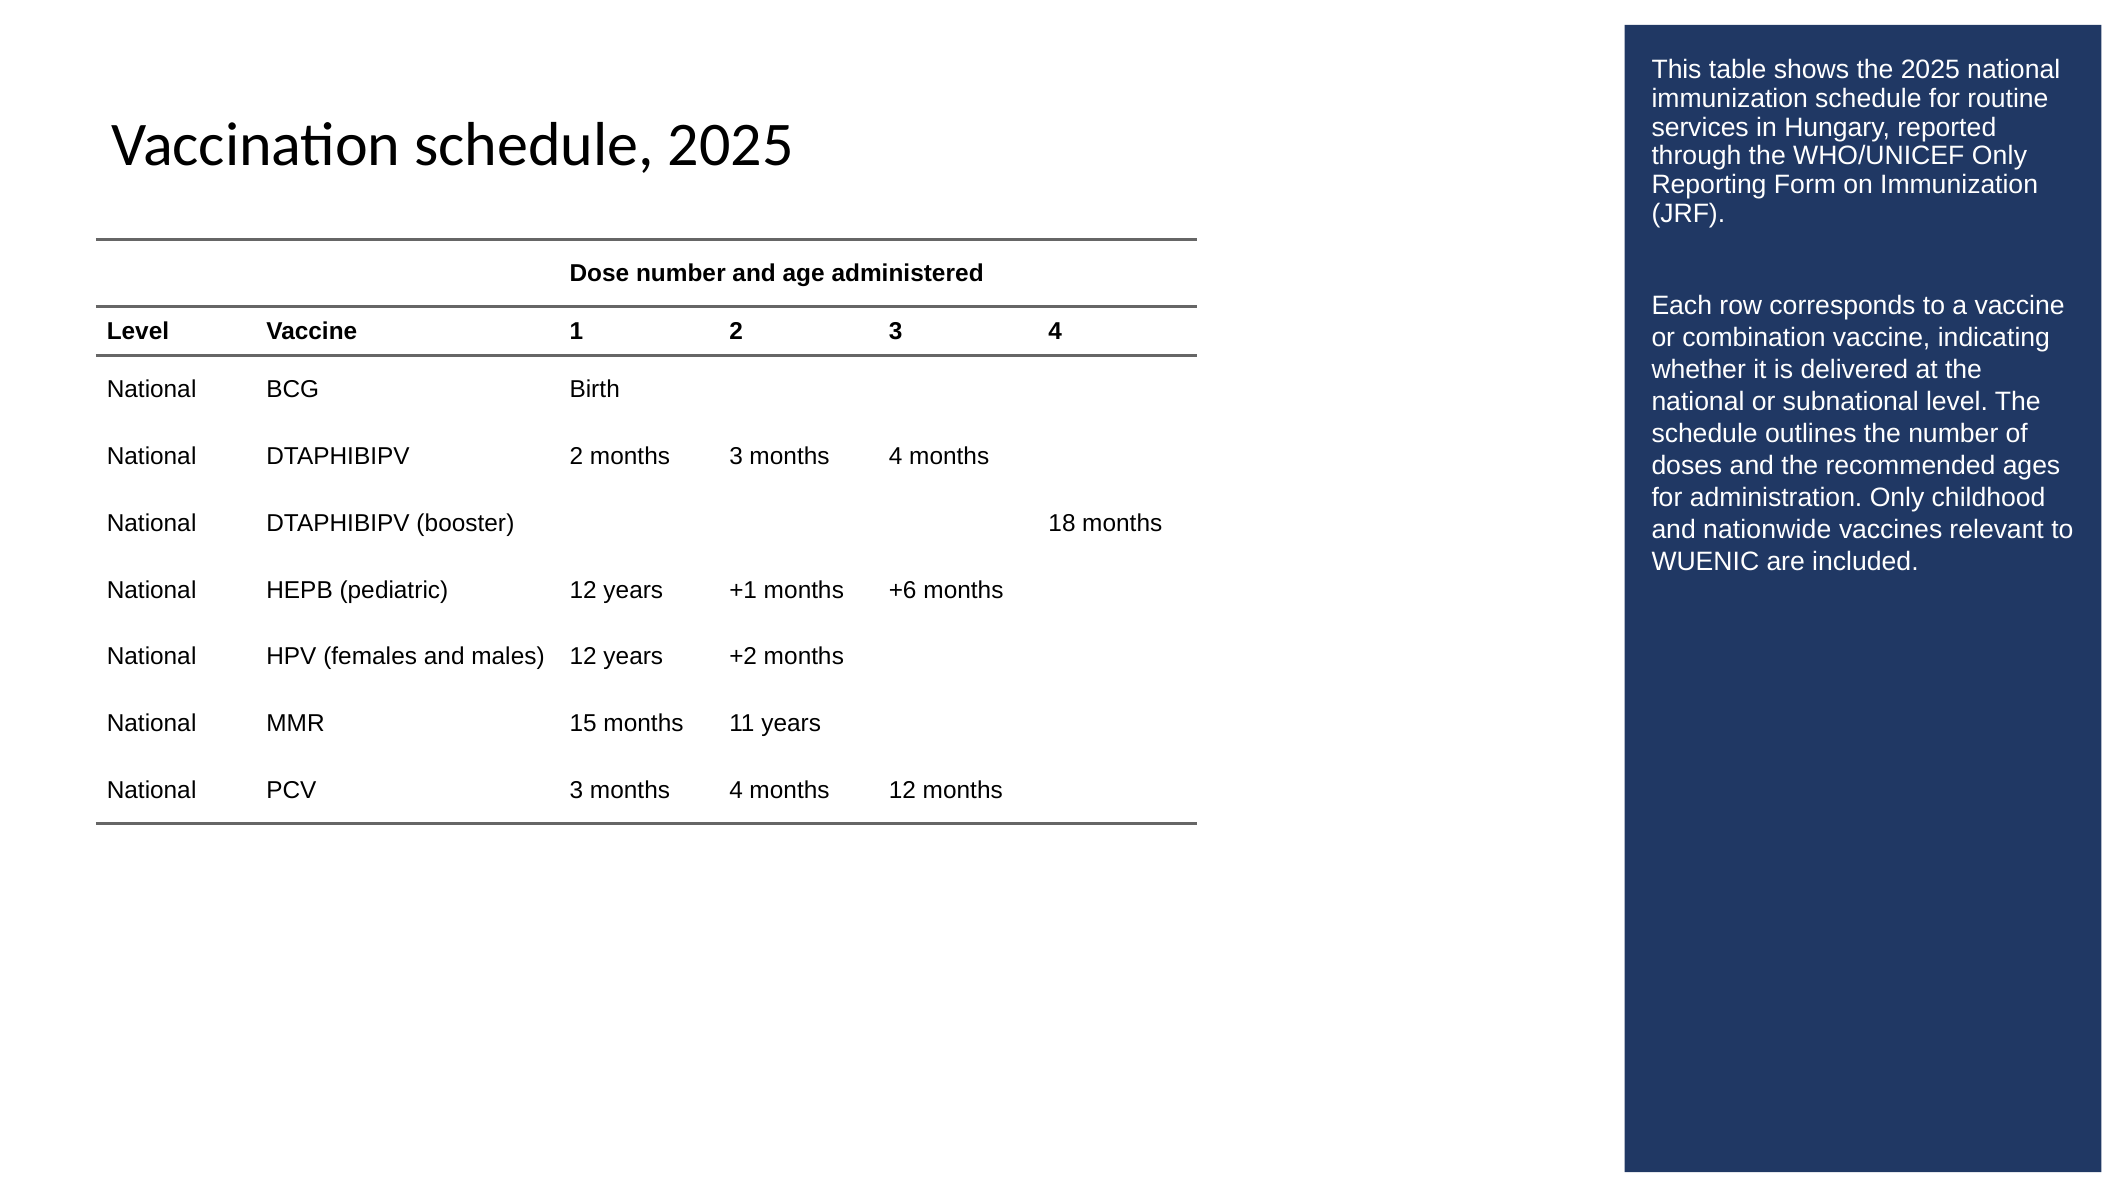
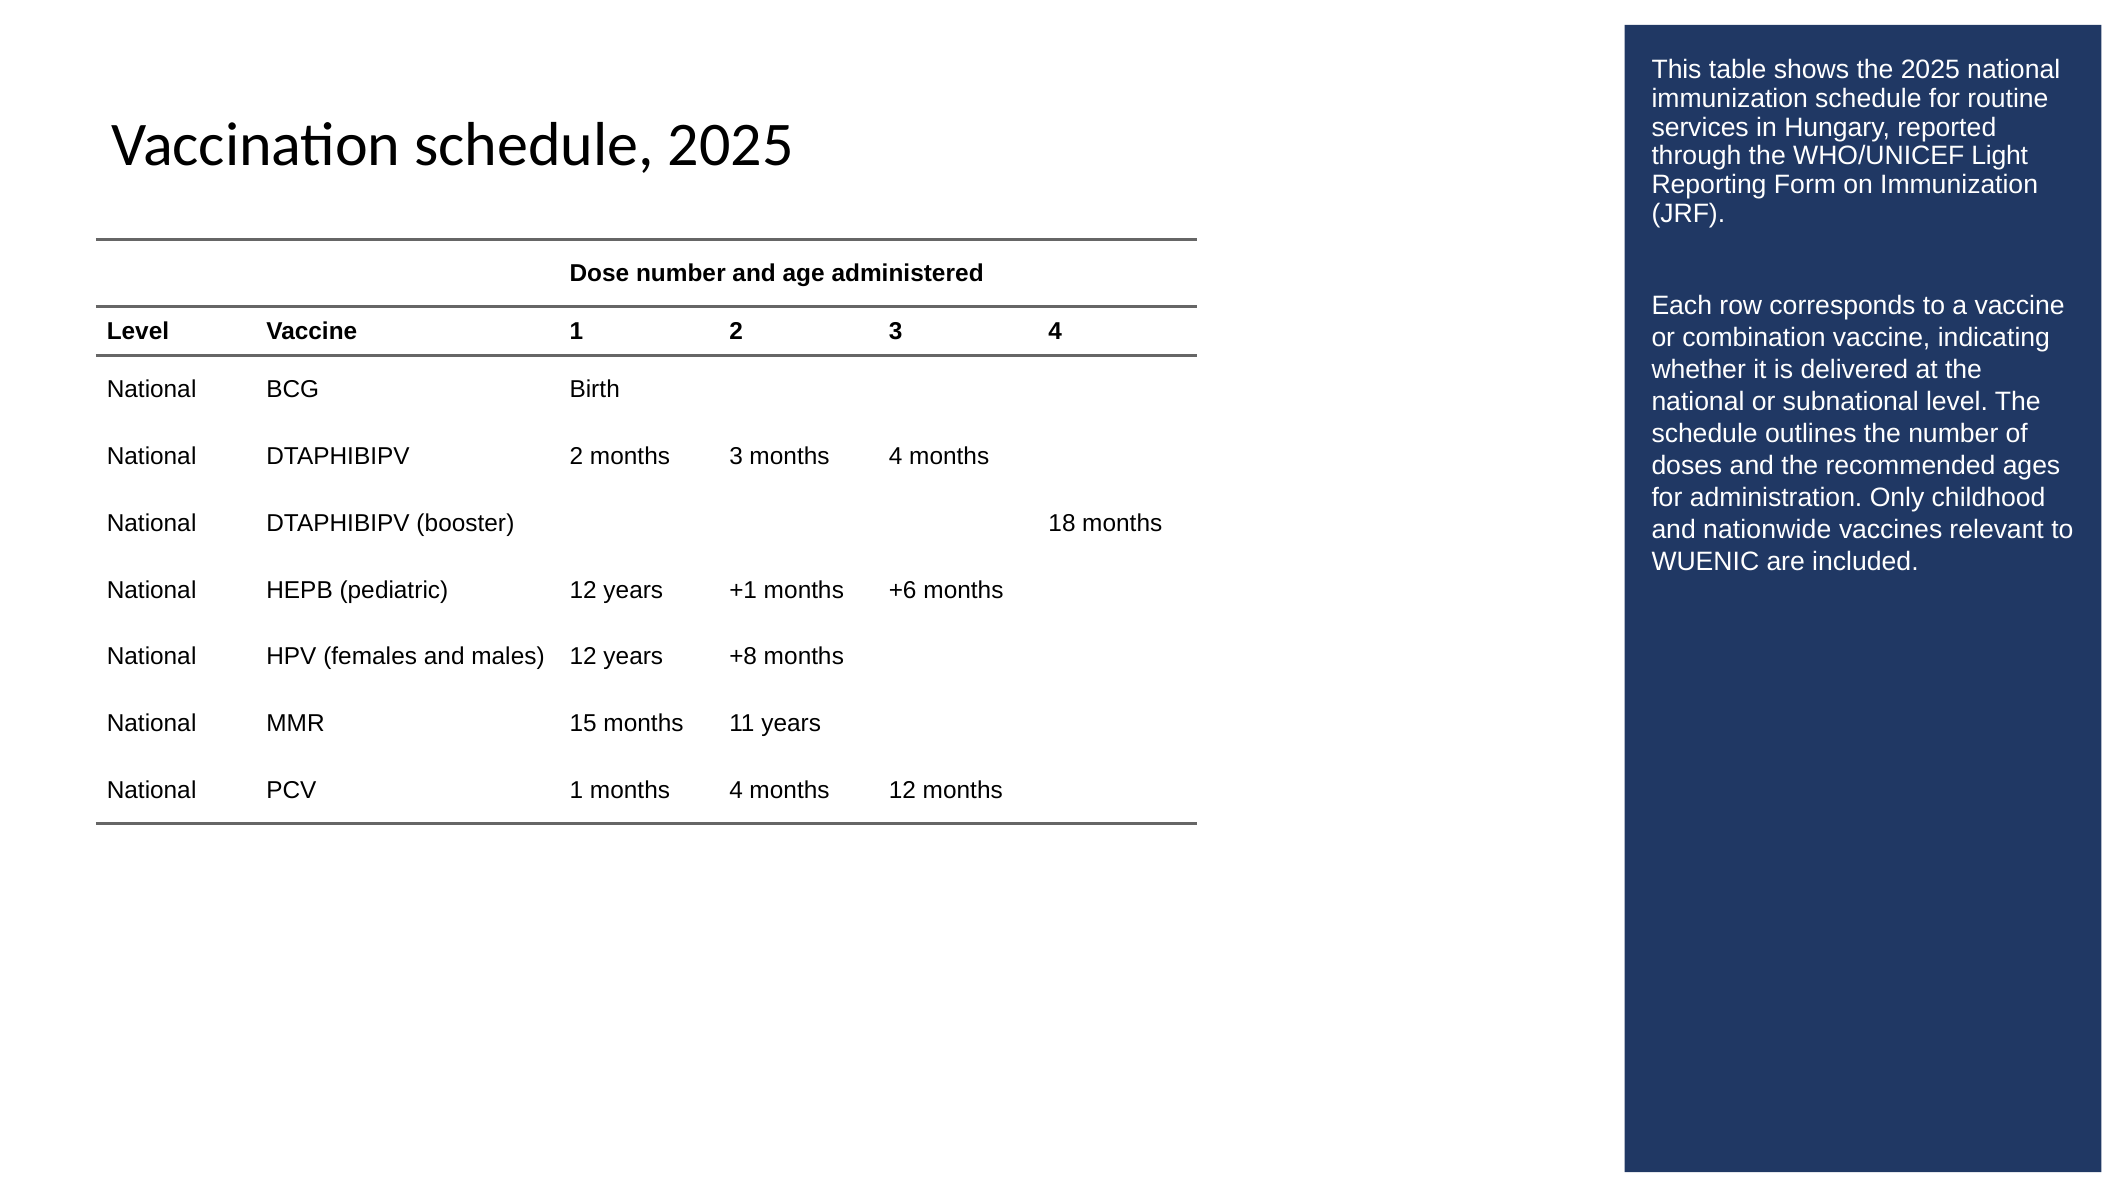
WHO/UNICEF Only: Only -> Light (2000, 156)
+2: +2 -> +8 (743, 657)
PCV 3: 3 -> 1 (576, 791)
